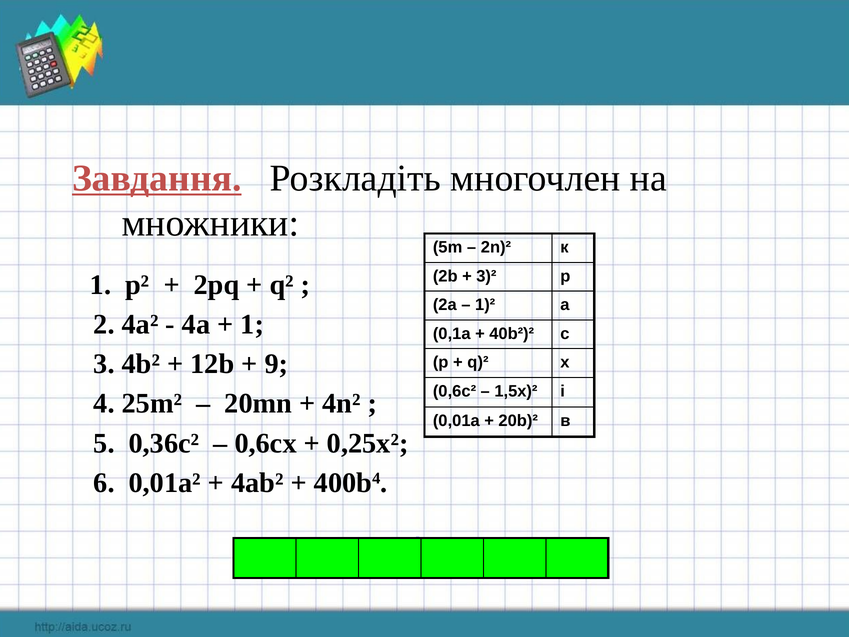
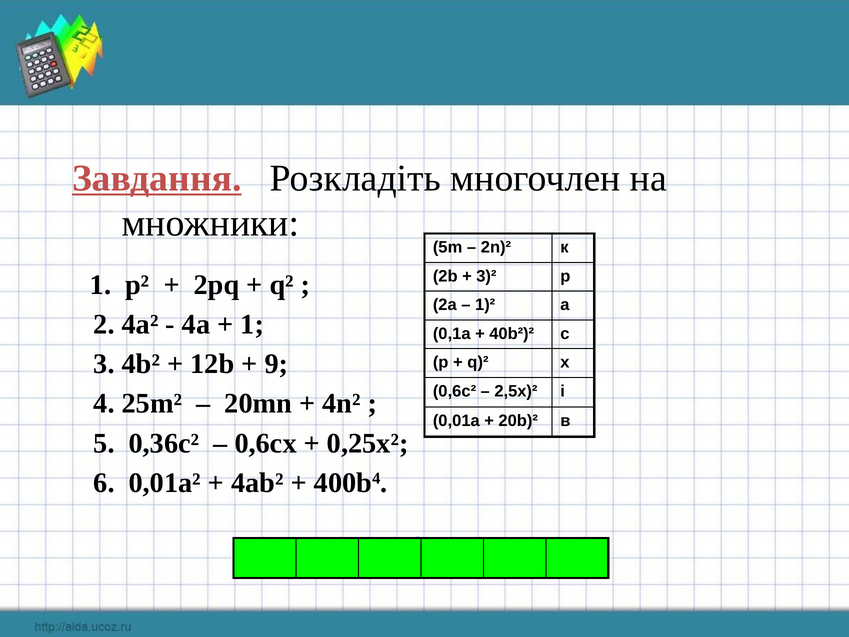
1,5x)²: 1,5x)² -> 2,5x)² (516, 391)
